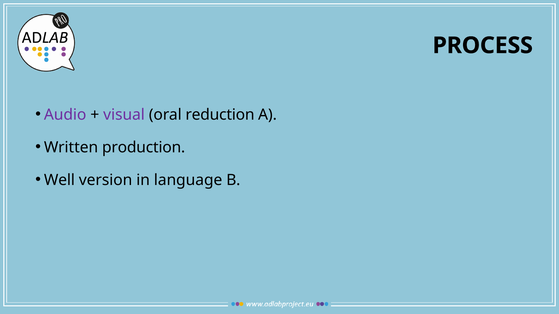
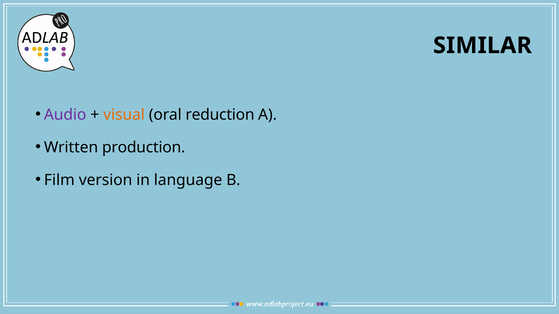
PROCESS: PROCESS -> SIMILAR (482, 46)
visual colour: purple -> orange (124, 115)
Well: Well -> Film (59, 180)
